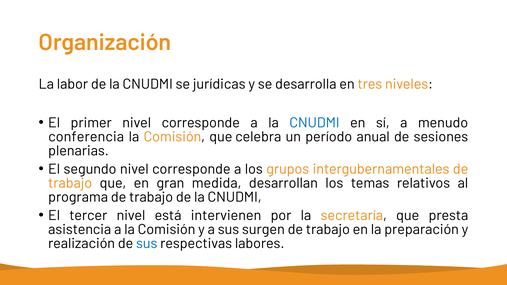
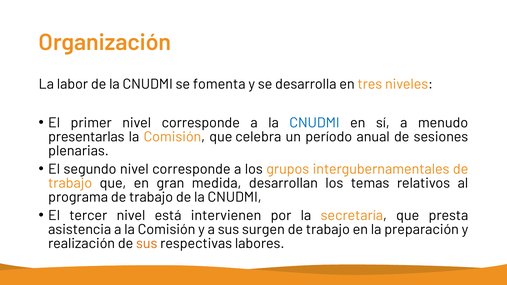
jurídicas: jurídicas -> fomenta (219, 84)
conferencia: conferencia -> presentarlas (86, 137)
sus colour: blue -> orange (147, 243)
